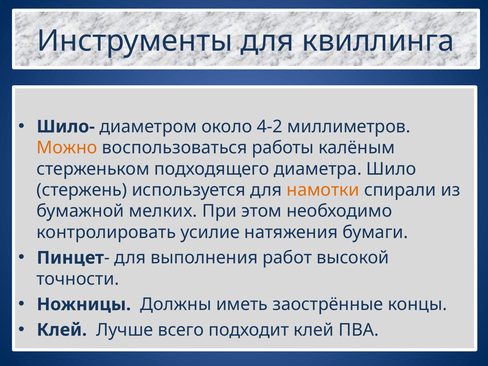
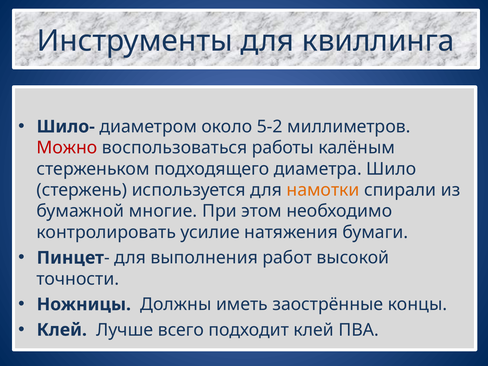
4-2: 4-2 -> 5-2 (270, 127)
Можно colour: orange -> red (67, 148)
мелких: мелких -> многие (163, 211)
